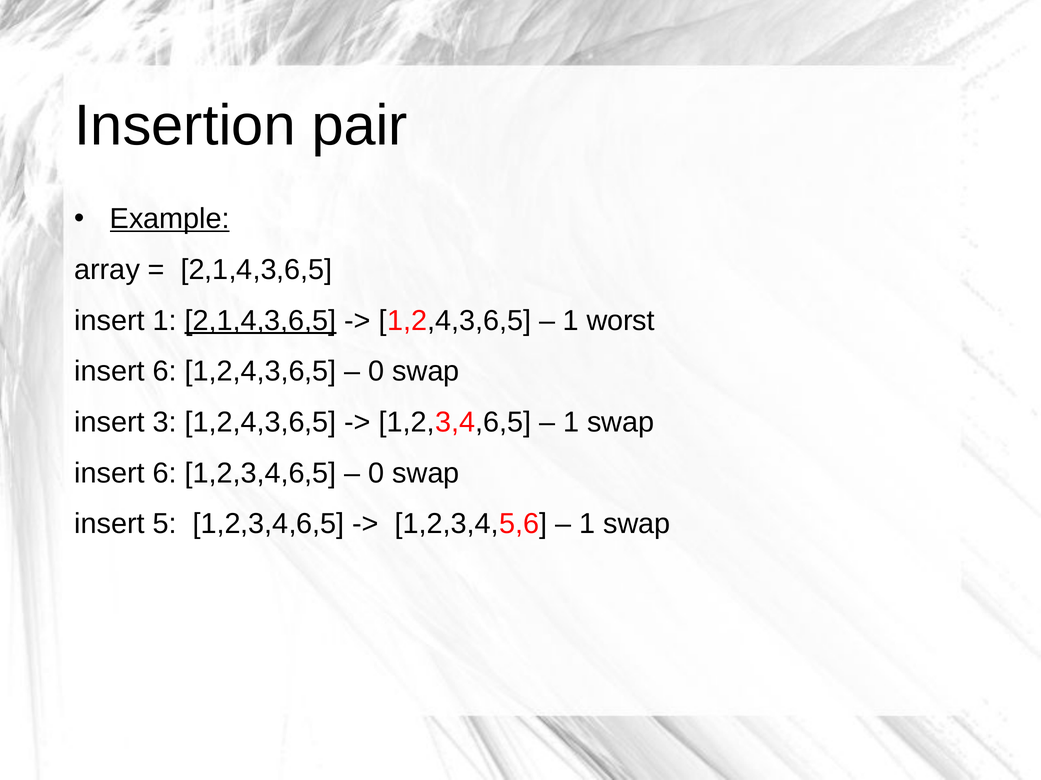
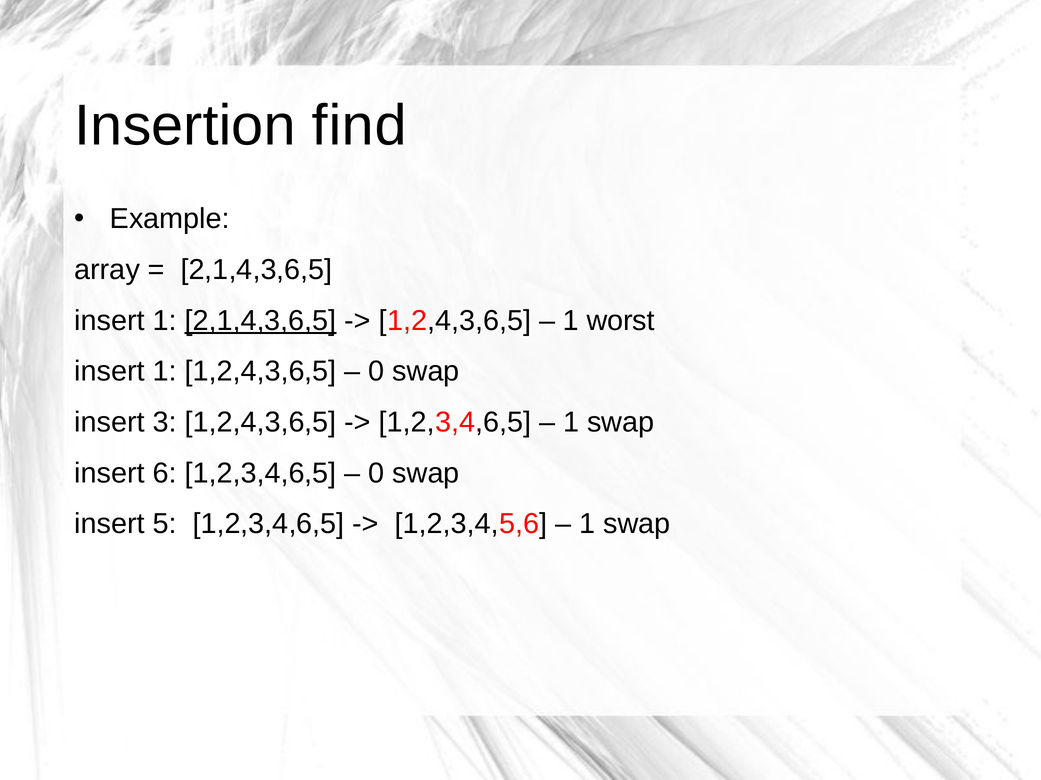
pair: pair -> find (359, 126)
Example underline: present -> none (170, 219)
6: 6 -> 1 (165, 372)
